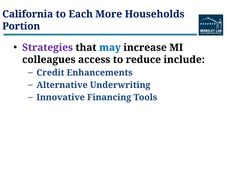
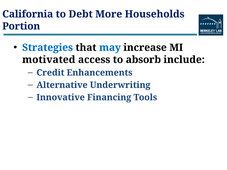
Each: Each -> Debt (81, 14)
Strategies colour: purple -> blue (48, 48)
colleagues: colleagues -> motivated (49, 60)
reduce: reduce -> absorb (143, 60)
